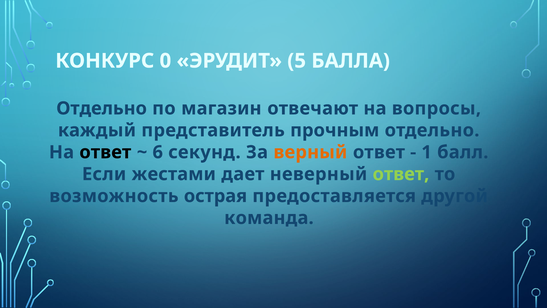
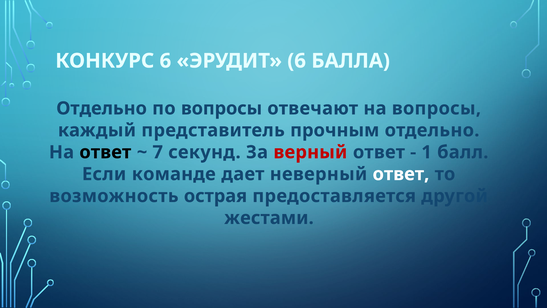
КОНКУРС 0: 0 -> 6 (165, 61)
ЭРУДИТ 5: 5 -> 6 (297, 61)
по магазин: магазин -> вопросы (222, 108)
6: 6 -> 7 (158, 152)
верный colour: orange -> red (310, 152)
жестами: жестами -> команде (174, 174)
ответ colour: light green -> white (401, 174)
команда: команда -> жестами (269, 218)
